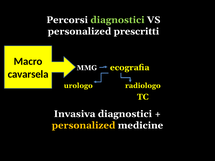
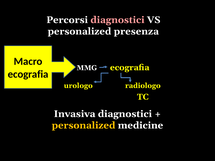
diagnostici colour: light green -> pink (117, 20)
prescritti: prescritti -> presenza (136, 31)
cavarsela: cavarsela -> ecografia (28, 74)
